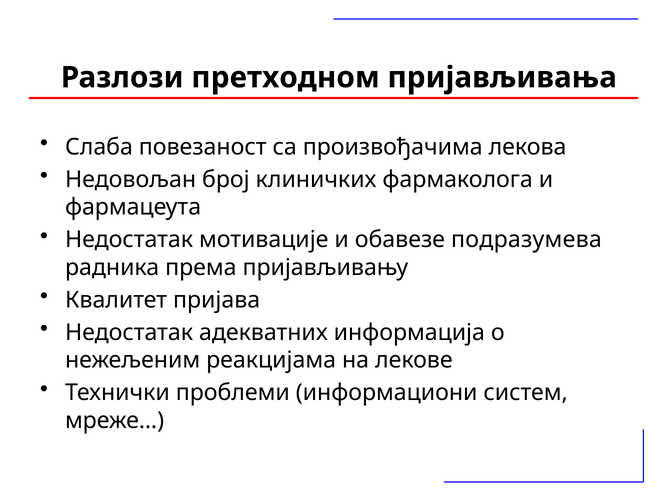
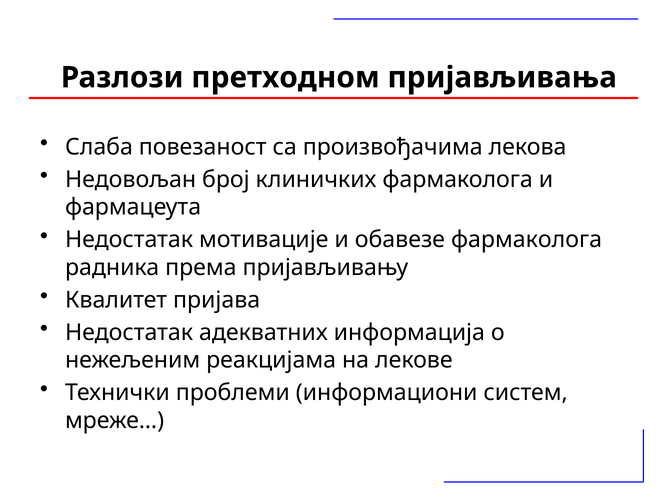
обавезе подразумева: подразумева -> фармаколога (527, 239)
